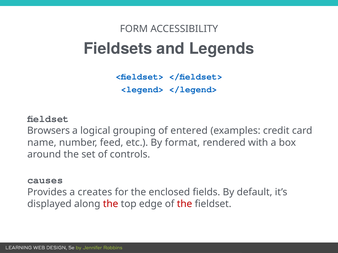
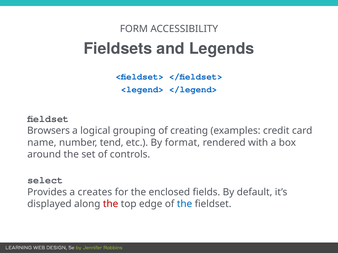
entered: entered -> creating (189, 131)
feed: feed -> tend (112, 143)
causes: causes -> select (45, 180)
the colour: red -> blue (185, 204)
